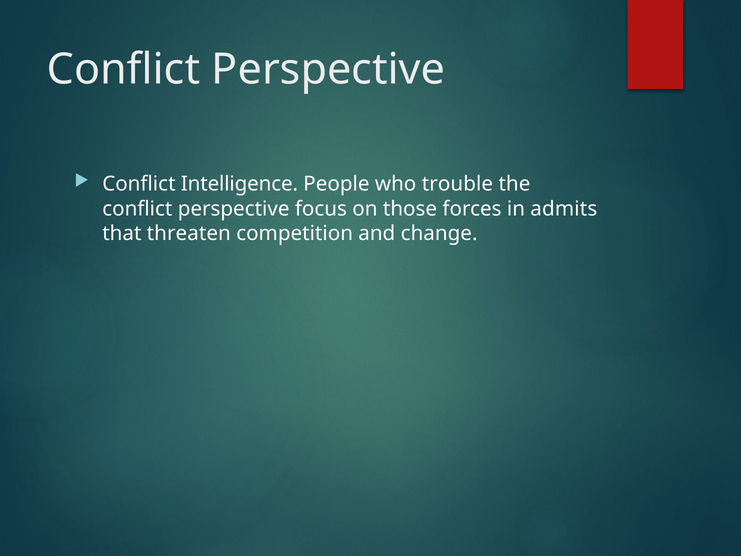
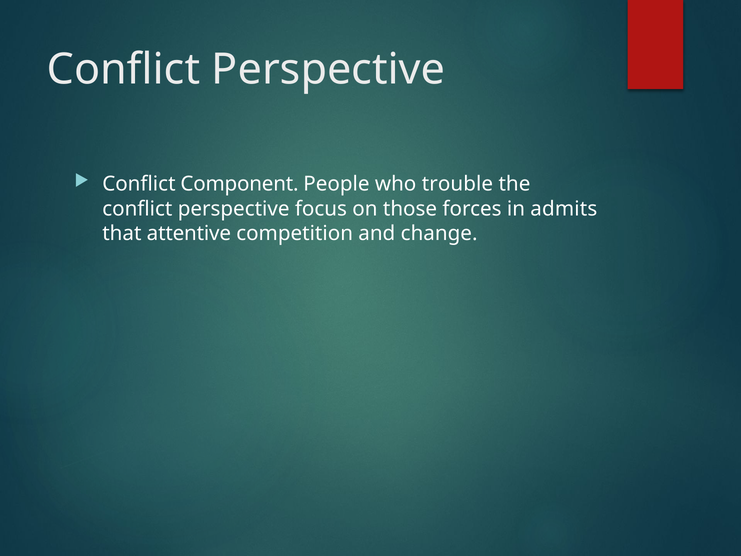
Intelligence: Intelligence -> Component (240, 184)
threaten: threaten -> attentive (189, 233)
